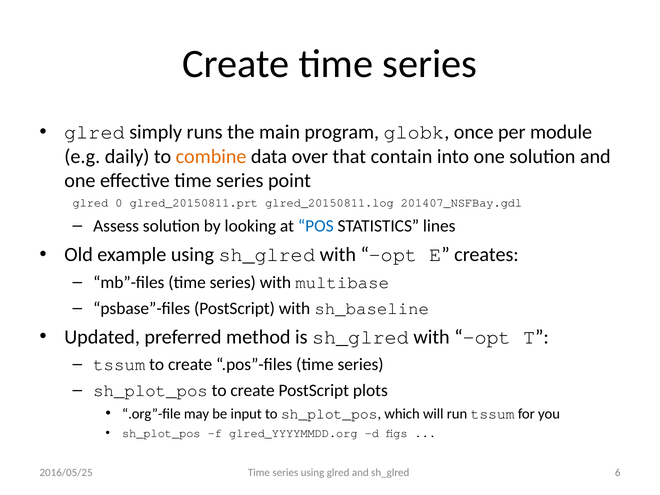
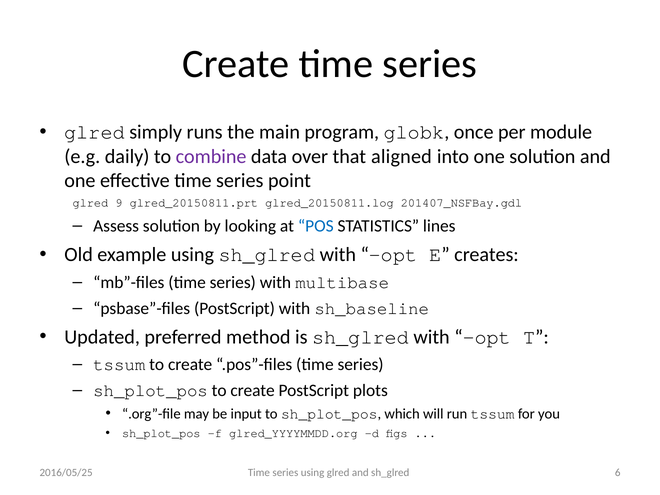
combine colour: orange -> purple (211, 157)
contain: contain -> aligned (401, 157)
0: 0 -> 9 (119, 203)
